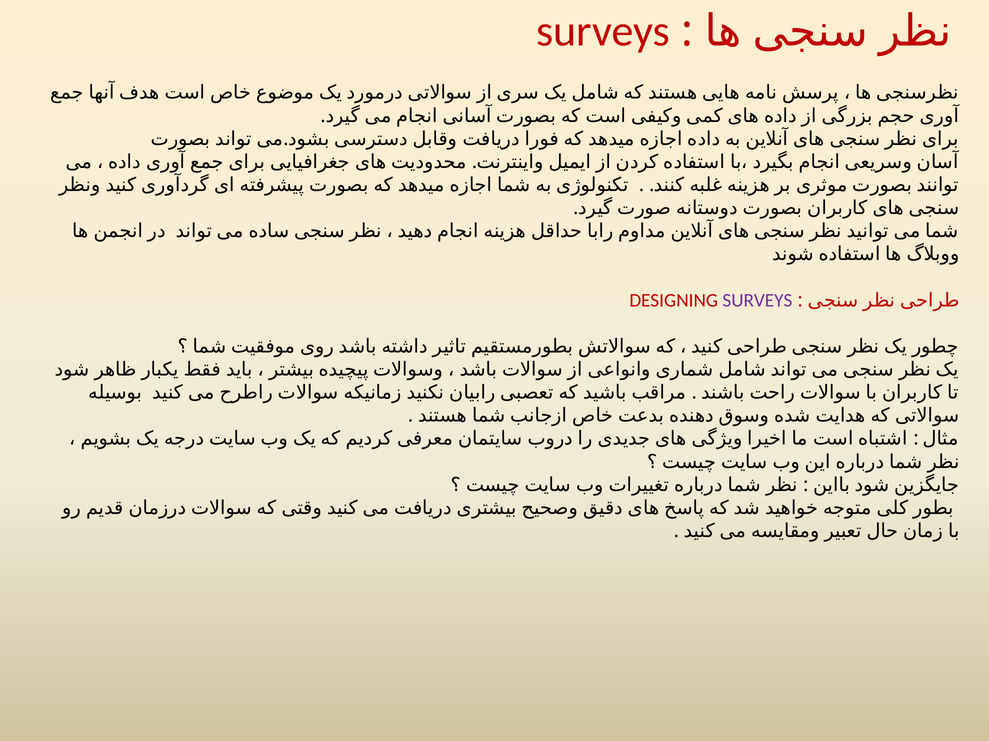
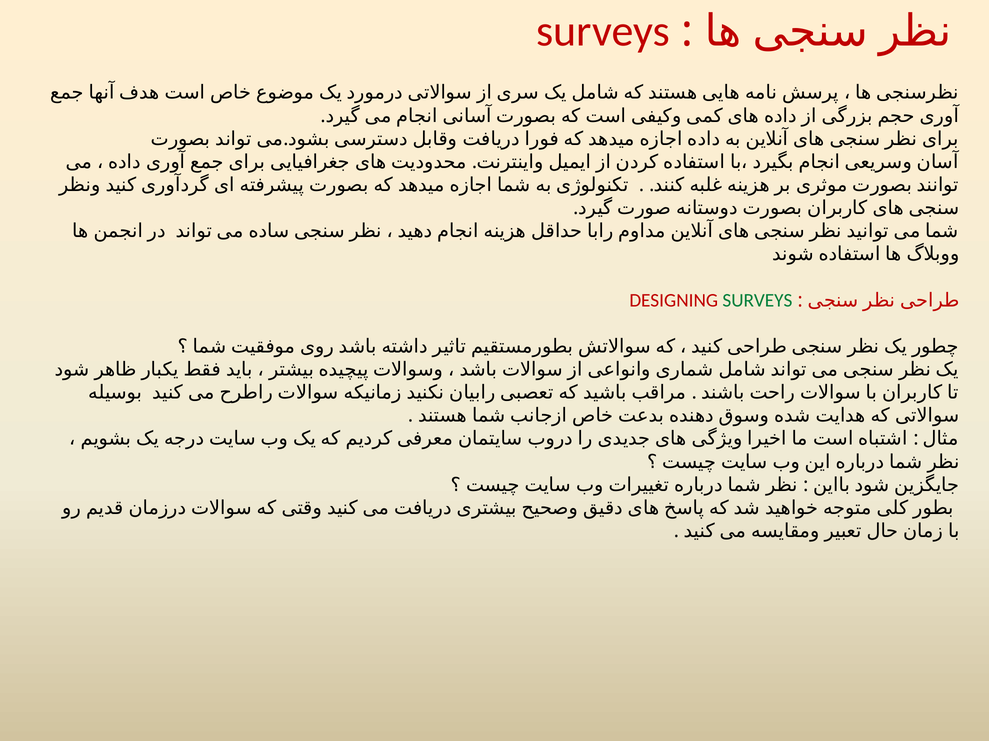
SURVEYS colour: purple -> green (757, 301)
